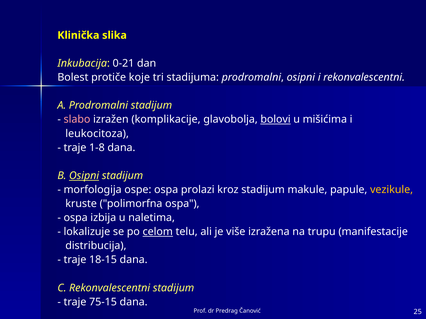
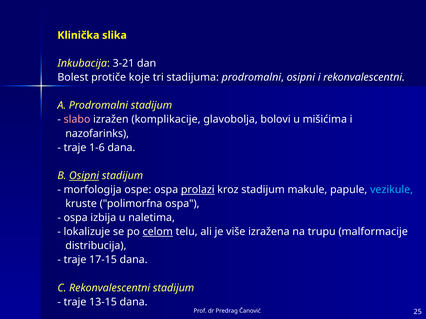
0-21: 0-21 -> 3-21 (123, 63)
bolovi underline: present -> none (276, 120)
leukocitoza: leukocitoza -> nazofarinks (97, 134)
1-8: 1-8 -> 1-6 (97, 148)
prolazi underline: none -> present (198, 190)
vezikule colour: yellow -> light blue (392, 190)
manifestacije: manifestacije -> malformacije (373, 232)
18-15: 18-15 -> 17-15 (103, 260)
75-15: 75-15 -> 13-15 (103, 302)
